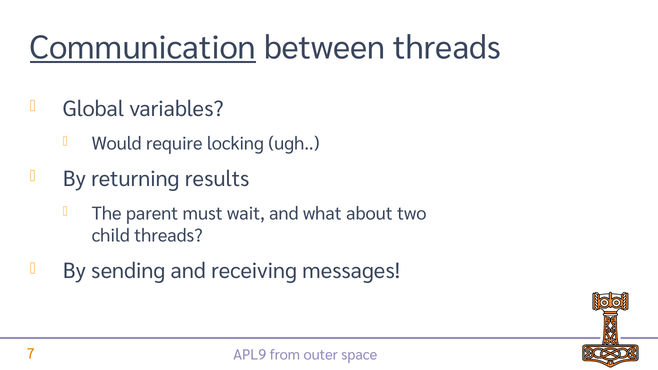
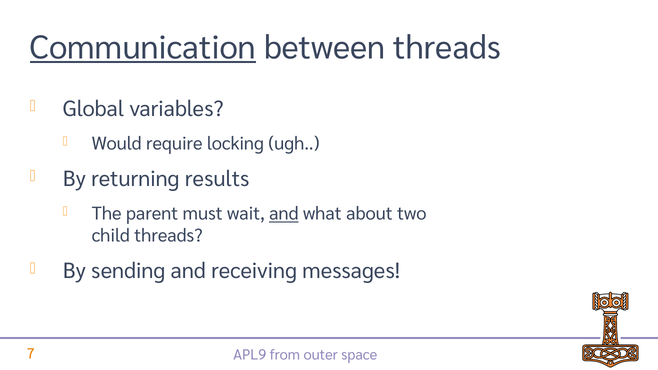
and underline: none -> present (284, 214)
